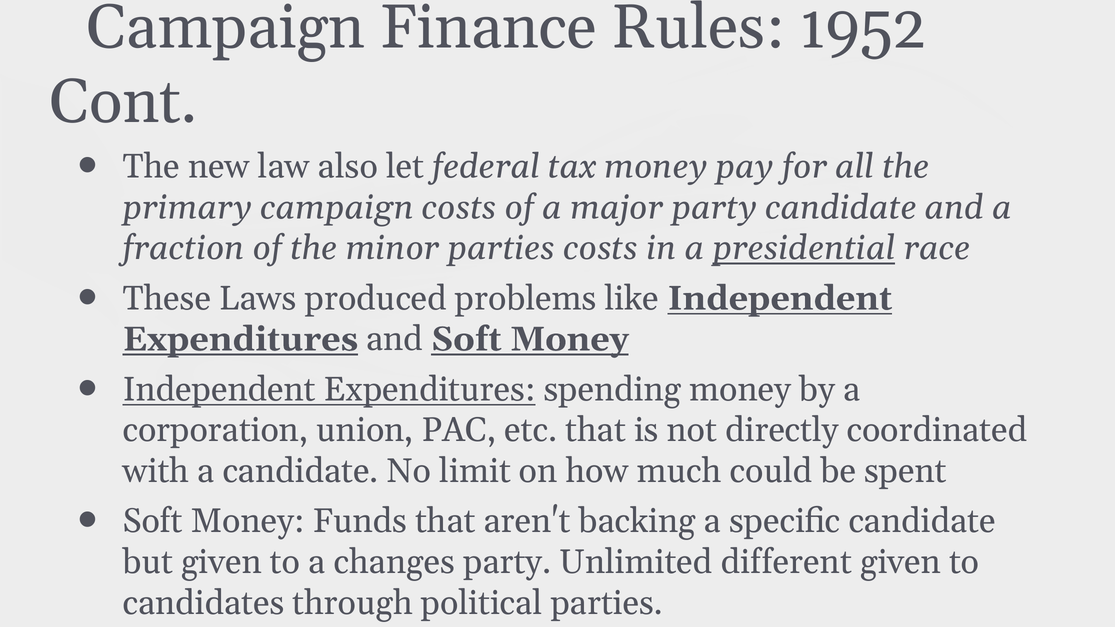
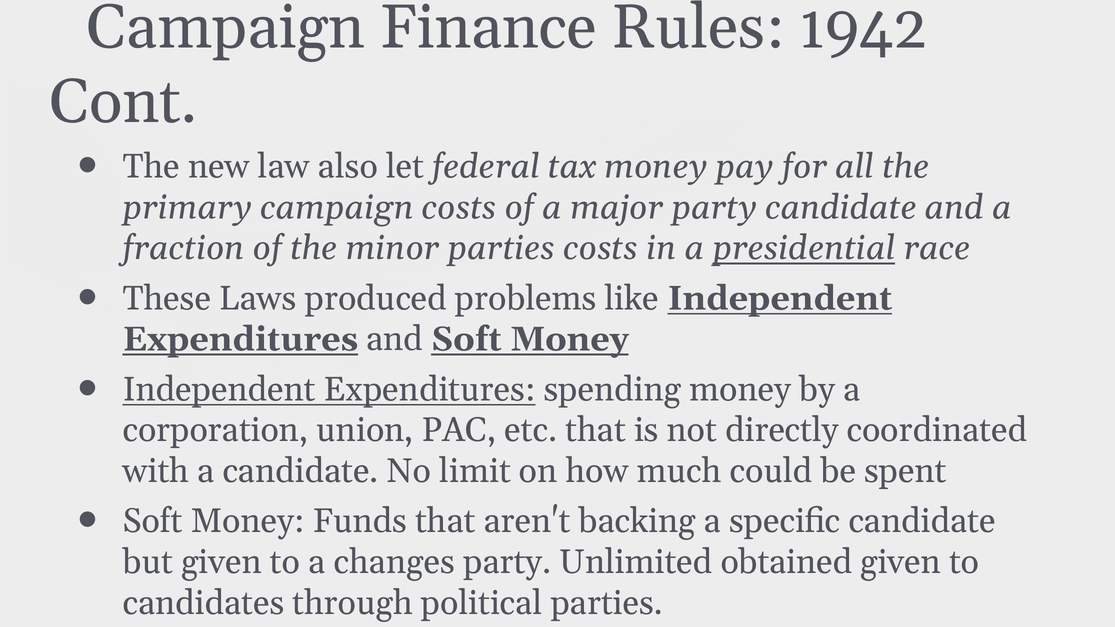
1952: 1952 -> 1942 (863, 27)
different: different -> obtained (786, 562)
